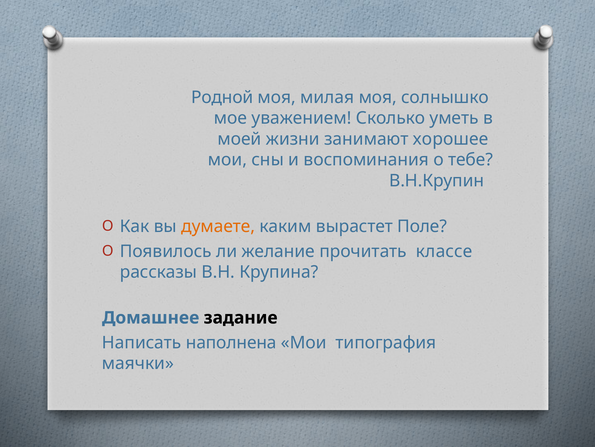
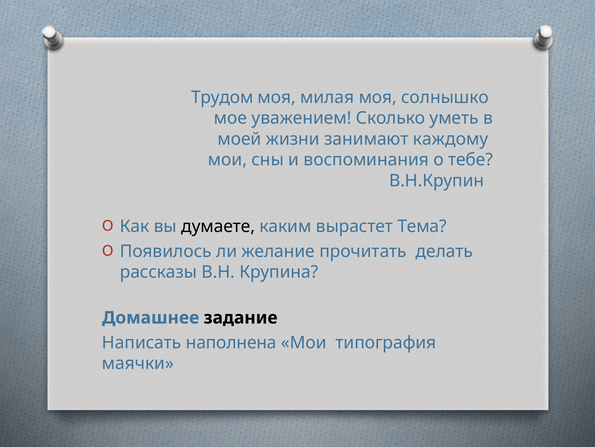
Родной: Родной -> Трудом (222, 97)
хорошее: хорошее -> каждому (451, 139)
думаете colour: orange -> black (218, 226)
Поле: Поле -> Тема (422, 226)
классе: классе -> делать (444, 251)
